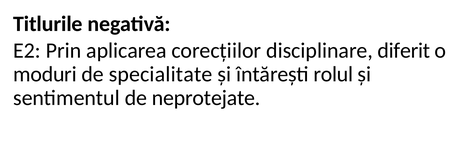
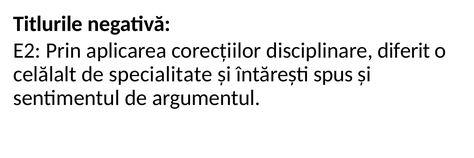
moduri: moduri -> celălalt (45, 74)
rolul: rolul -> spus (333, 74)
neprotejate: neprotejate -> argumentul (206, 98)
